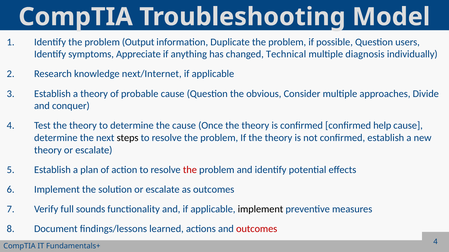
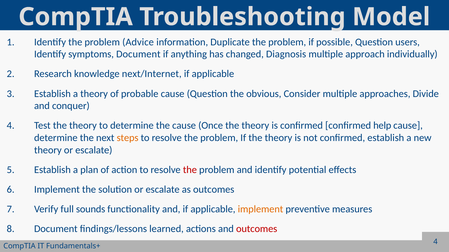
Output: Output -> Advice (138, 42)
symptoms Appreciate: Appreciate -> Document (138, 54)
Technical: Technical -> Diagnosis (286, 54)
diagnosis: diagnosis -> approach (365, 54)
steps colour: black -> orange (128, 138)
implement colour: black -> orange (261, 210)
